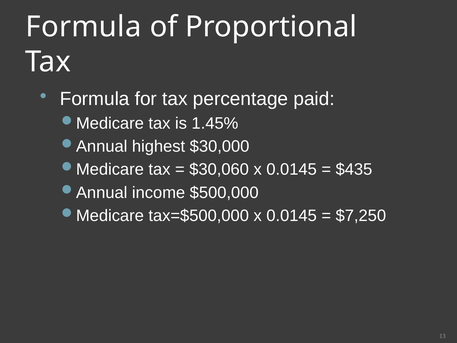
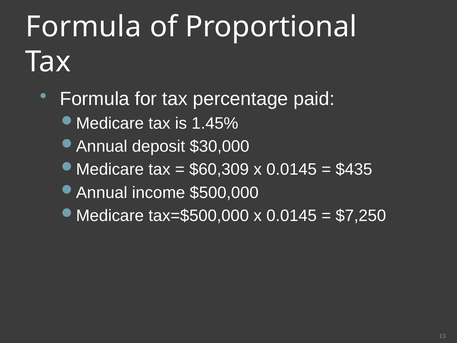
highest: highest -> deposit (159, 146)
$30,060: $30,060 -> $60,309 (219, 169)
